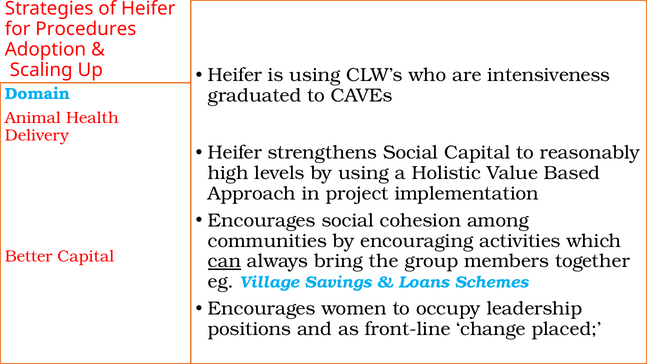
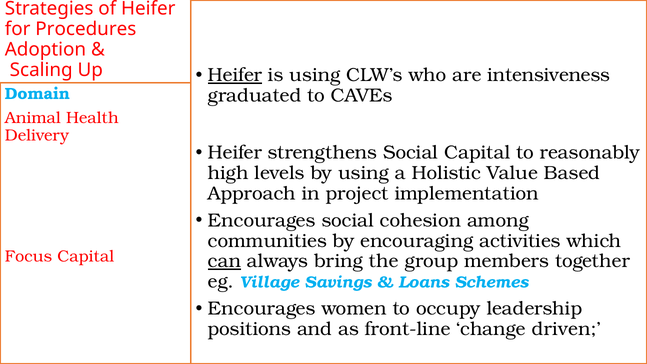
Heifer underline: none -> present (235, 75)
Better: Better -> Focus (28, 256)
placed: placed -> driven (566, 329)
